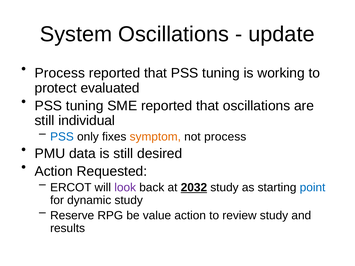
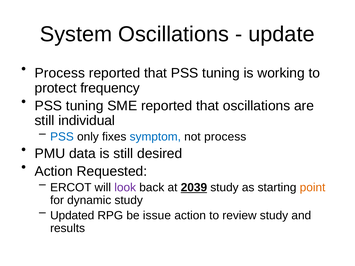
evaluated: evaluated -> frequency (110, 88)
symptom colour: orange -> blue (155, 137)
2032: 2032 -> 2039 (194, 188)
point colour: blue -> orange (313, 188)
Reserve: Reserve -> Updated (72, 216)
value: value -> issue (157, 216)
